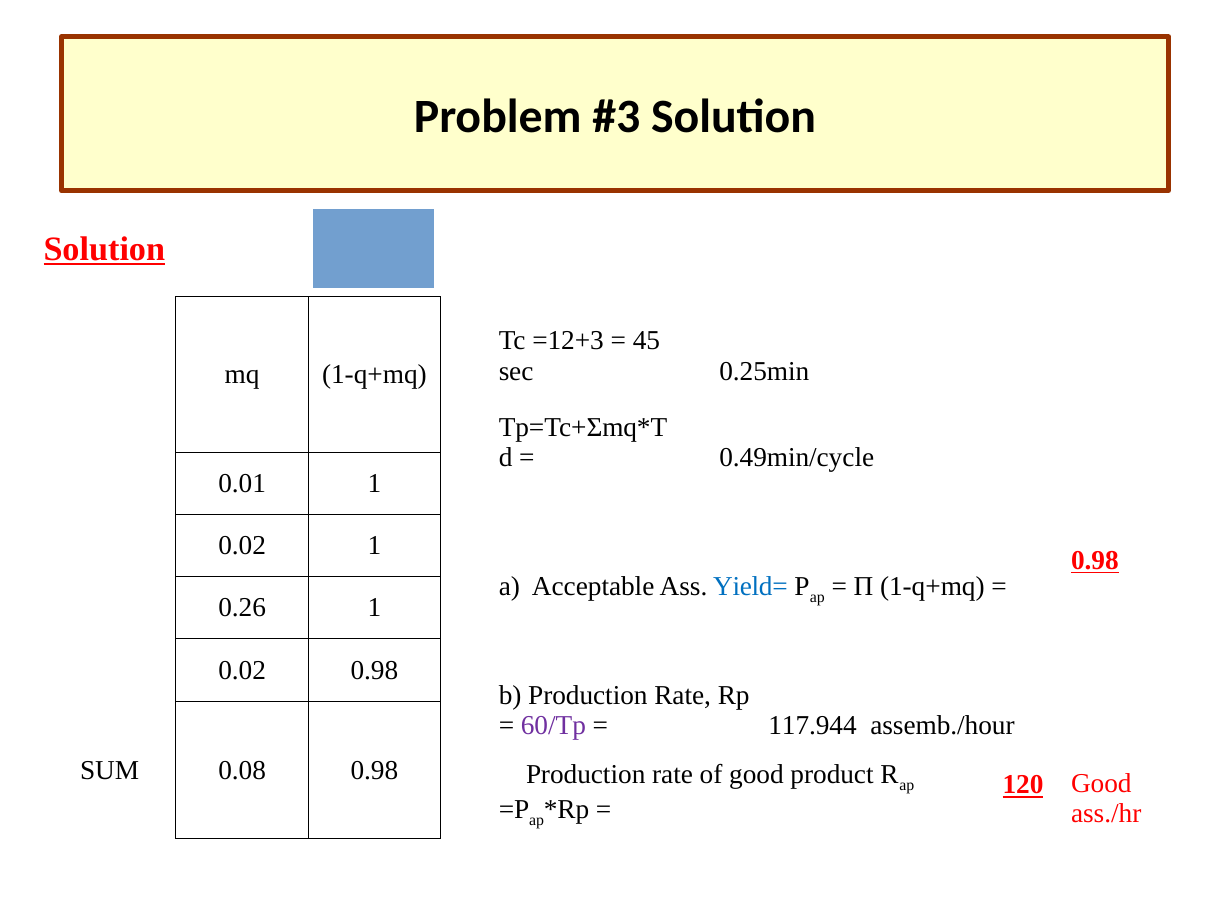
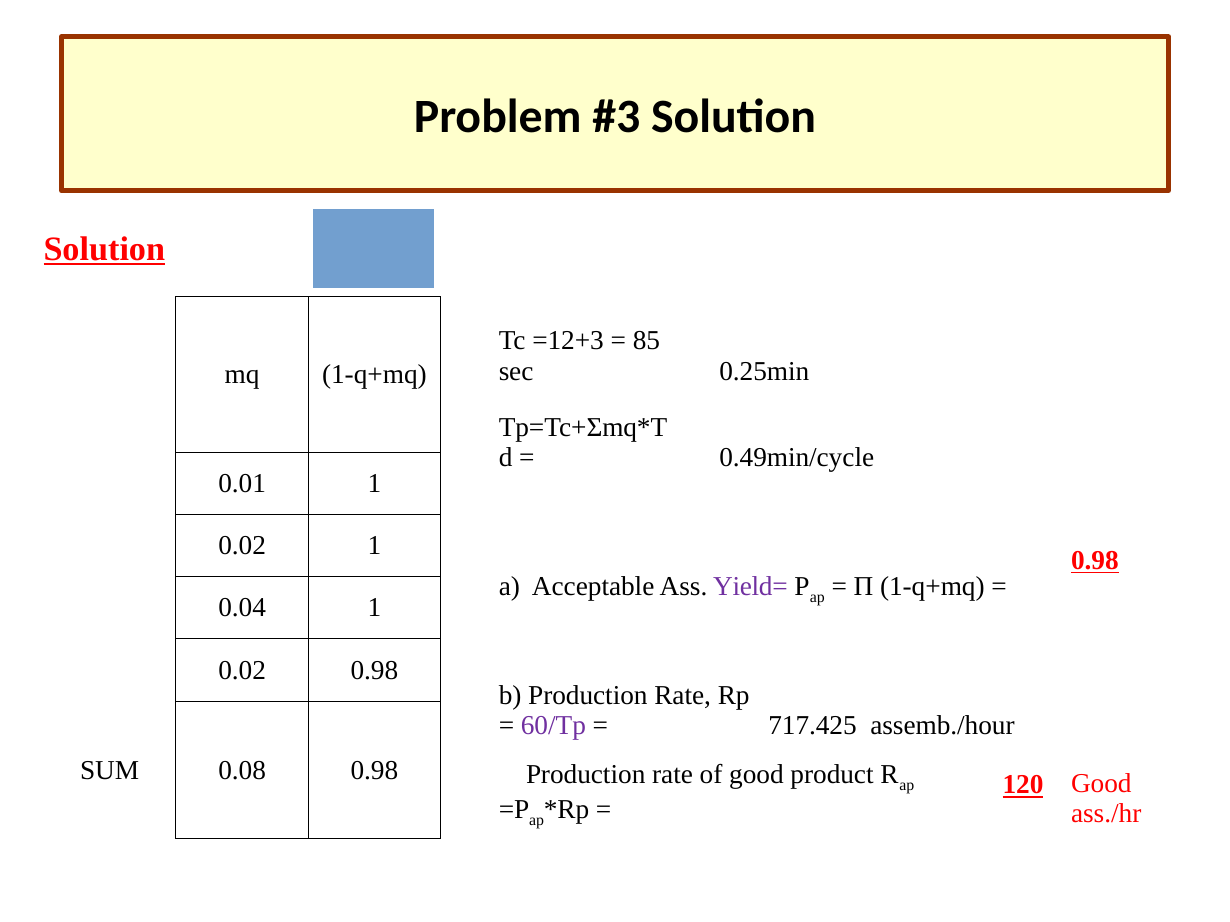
45: 45 -> 85 (646, 341)
Yield= colour: blue -> purple (750, 587)
0.26: 0.26 -> 0.04 (242, 608)
117.944: 117.944 -> 717.425 (813, 726)
